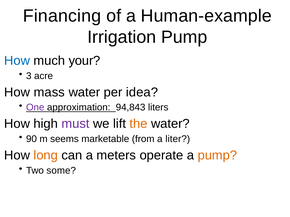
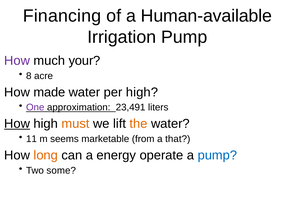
Human-example: Human-example -> Human-available (206, 16)
How colour: blue -> purple (17, 61)
3: 3 -> 8 (29, 76)
mass: mass -> made (49, 92)
per idea: idea -> high (142, 92)
94,843: 94,843 -> 23,491 (131, 108)
How underline: none -> present (17, 124)
must colour: purple -> orange (75, 124)
90: 90 -> 11 (31, 139)
liter: liter -> that (178, 139)
meters: meters -> energy (116, 156)
pump colour: orange -> blue (217, 156)
